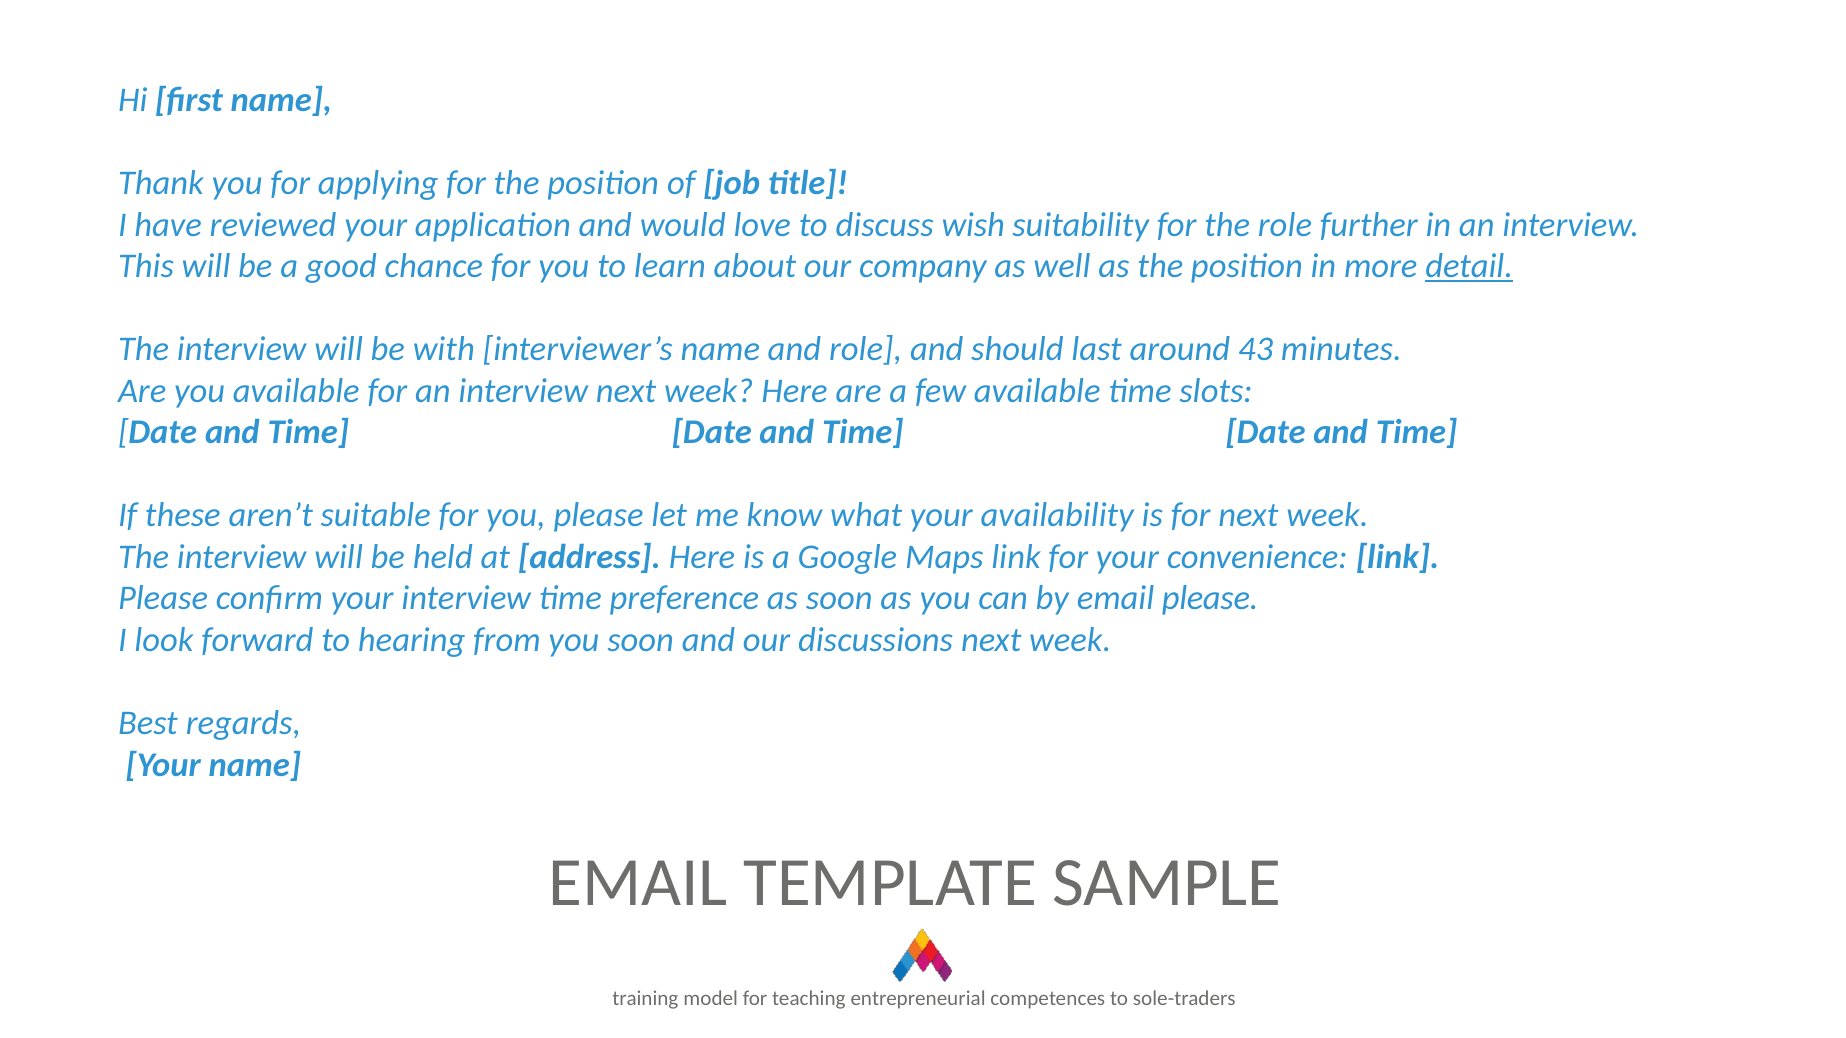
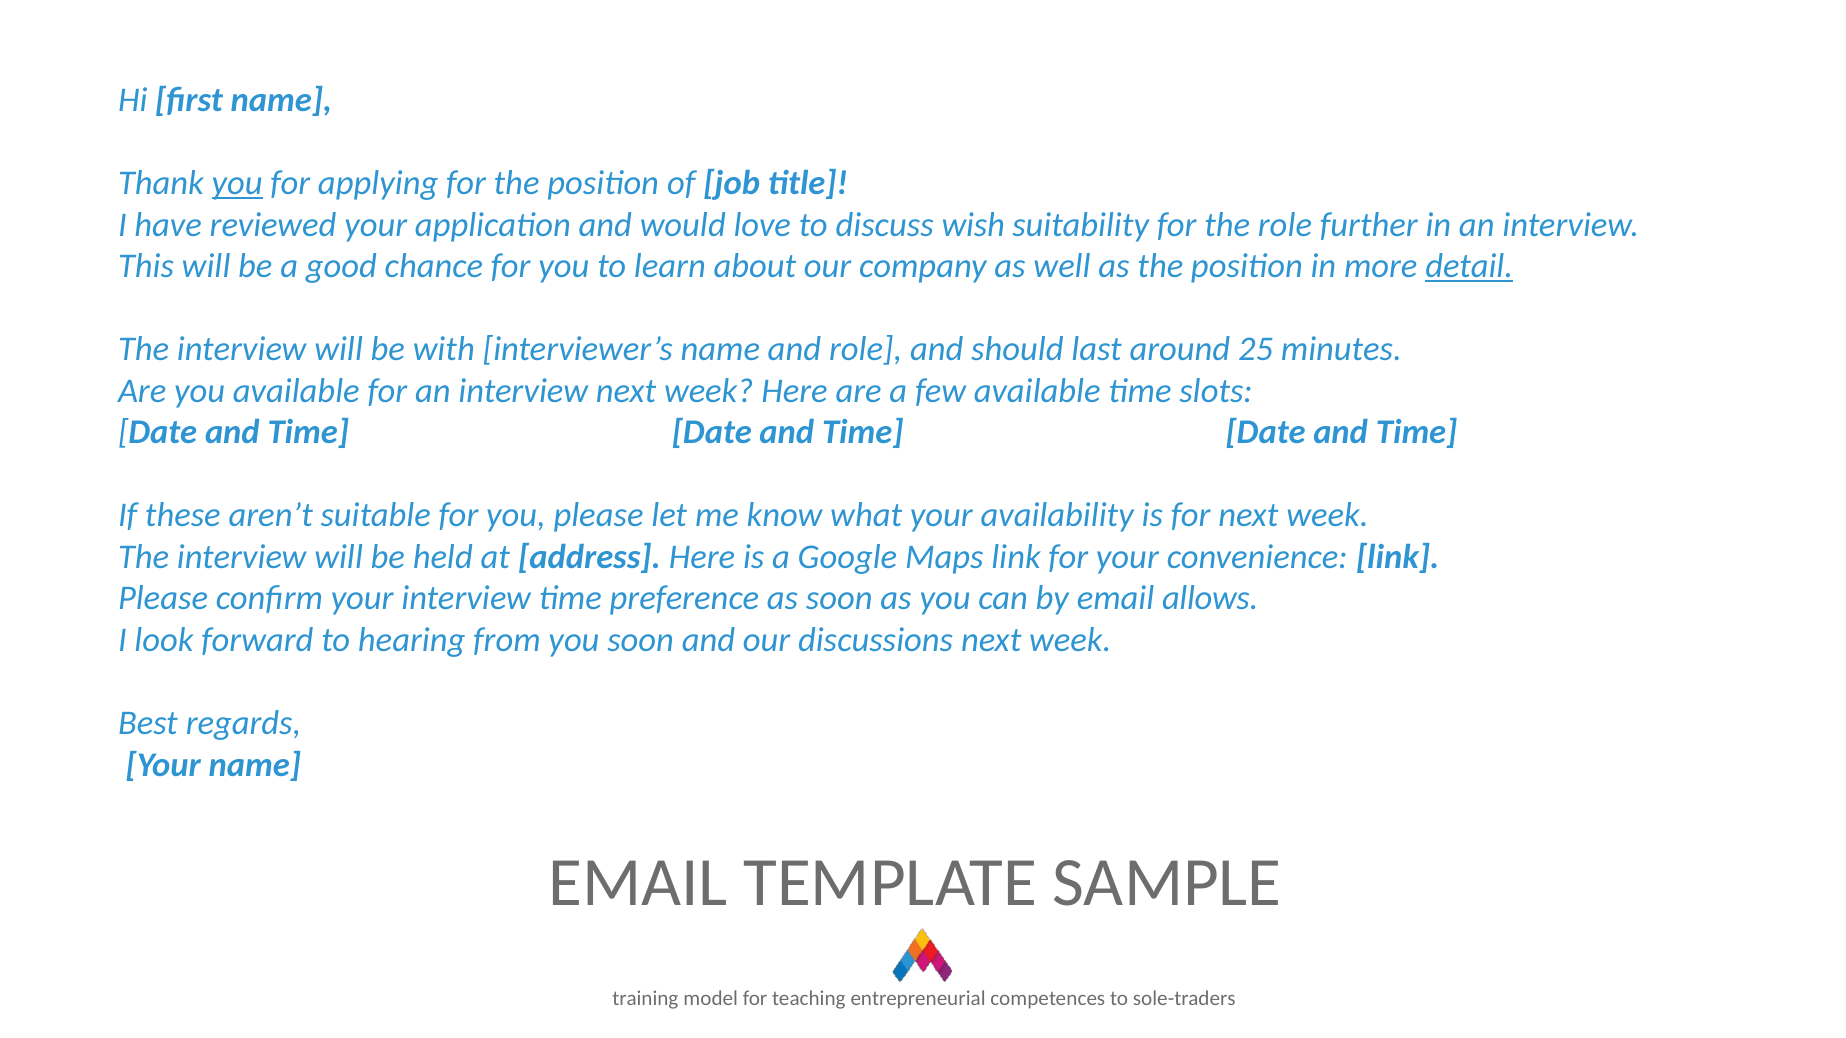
you underline: none -> present (237, 183)
43: 43 -> 25 (1256, 350)
email please: please -> allows (1210, 599)
